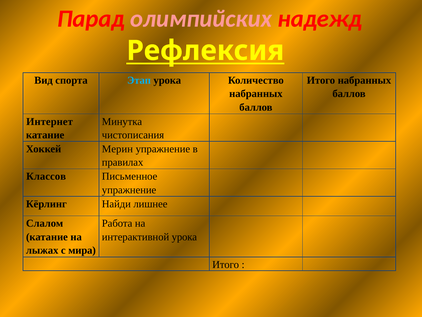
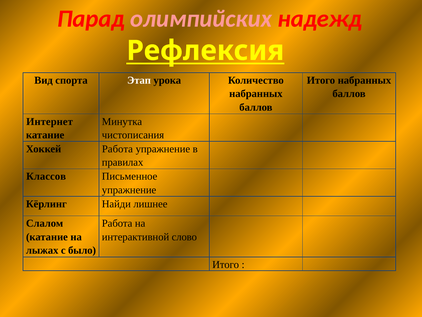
Этап colour: light blue -> white (139, 80)
Хоккей Мерин: Мерин -> Работа (117, 149)
интерактивной урока: урока -> слово (184, 237)
мира: мира -> было (82, 250)
